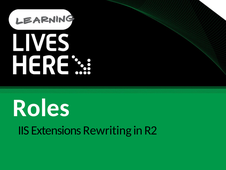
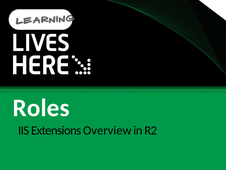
Rewriting: Rewriting -> Overview (107, 130)
